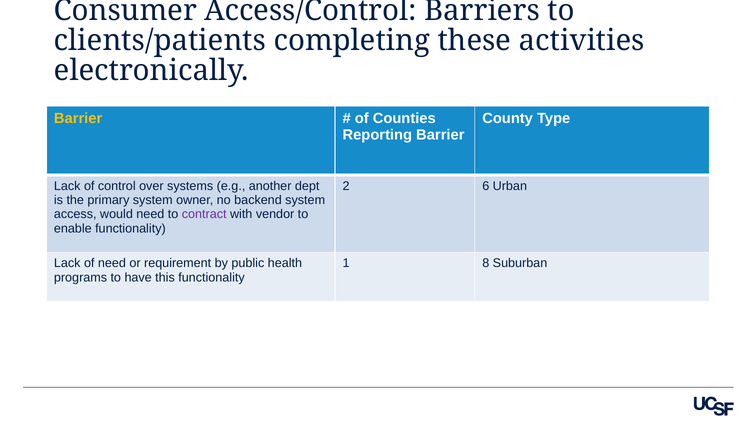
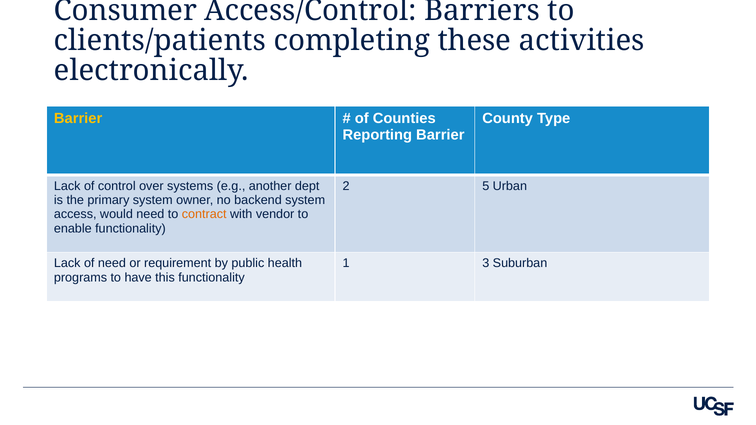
6: 6 -> 5 (486, 186)
contract colour: purple -> orange (204, 214)
8: 8 -> 3 (486, 263)
